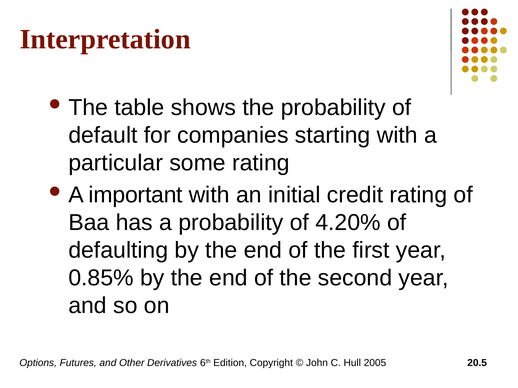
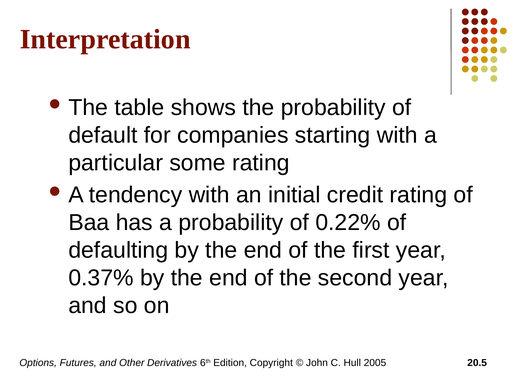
important: important -> tendency (136, 195)
4.20%: 4.20% -> 0.22% (348, 223)
0.85%: 0.85% -> 0.37% (101, 278)
